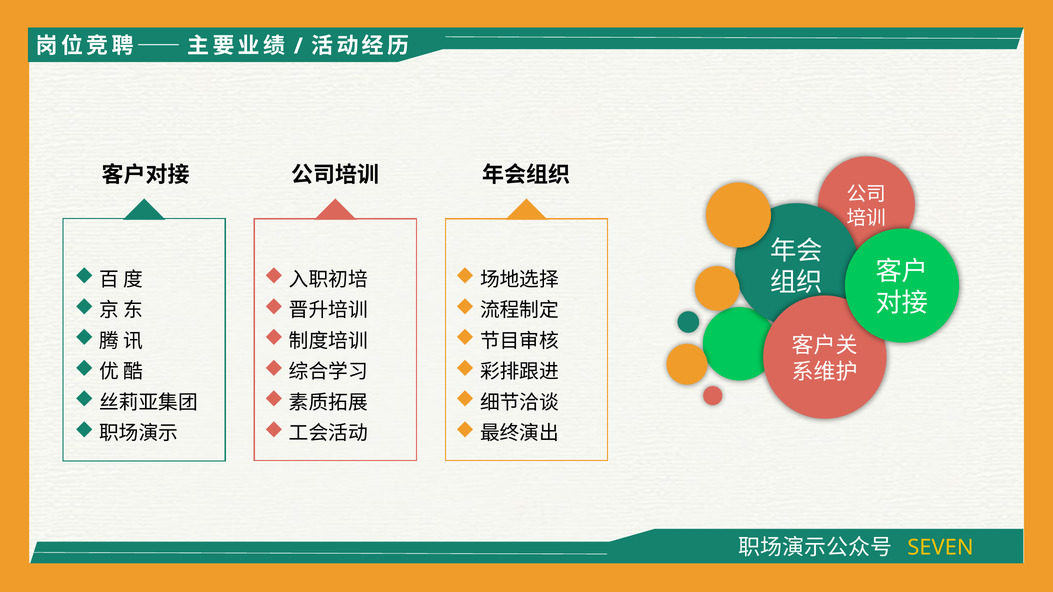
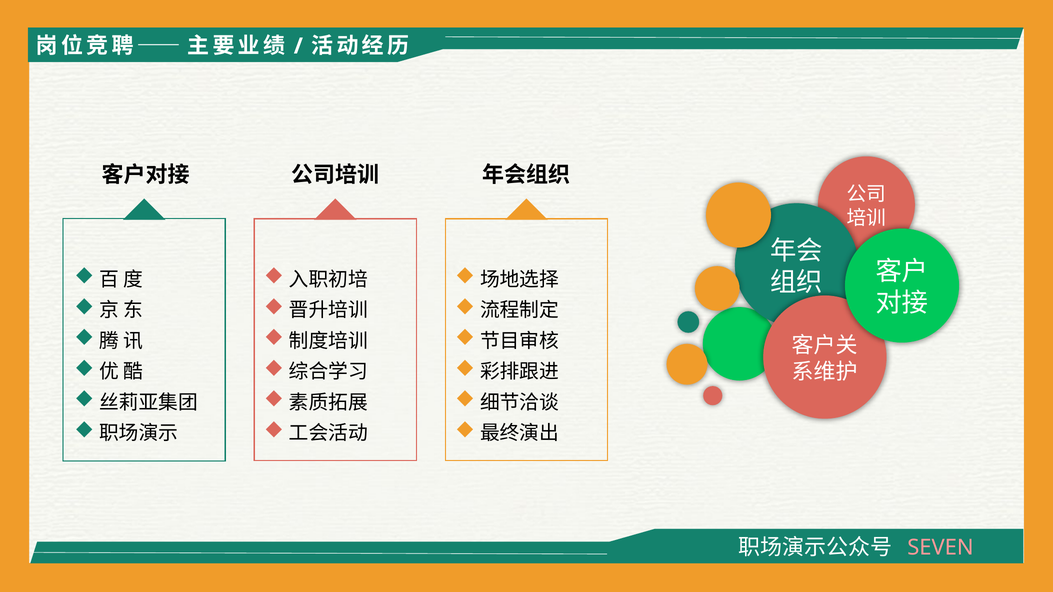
SEVEN colour: yellow -> pink (940, 548)
